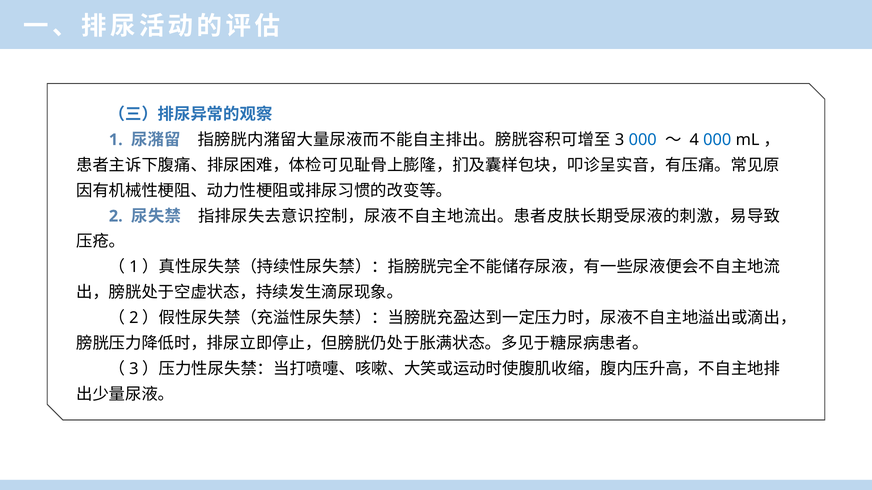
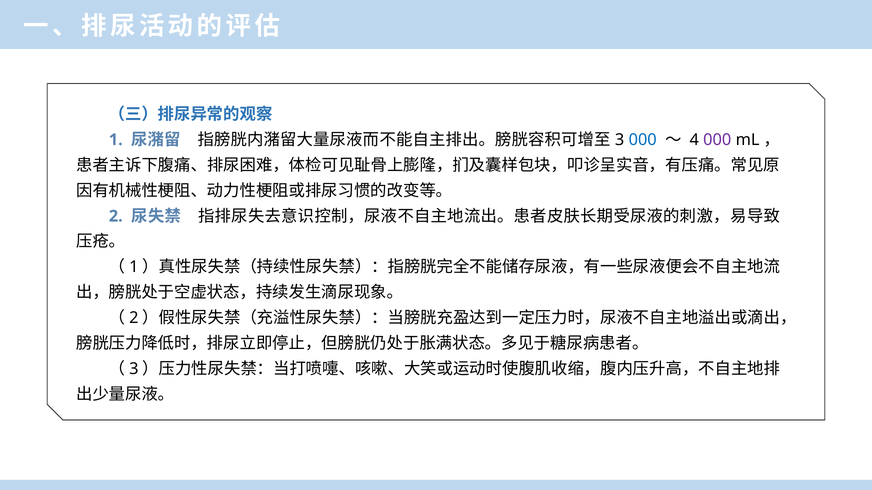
000 colour: blue -> purple (717, 140)
